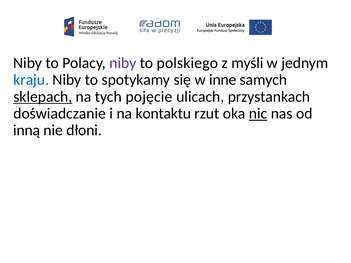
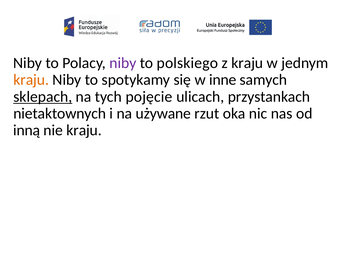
z myśli: myśli -> kraju (247, 63)
kraju colour: blue -> orange (31, 80)
doświadczanie: doświadczanie -> nietaktownych (60, 114)
kontaktu: kontaktu -> używane (163, 114)
nic underline: present -> none (258, 114)
nie dłoni: dłoni -> kraju (84, 130)
